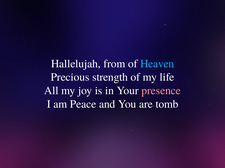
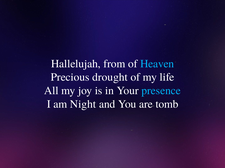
strength: strength -> drought (110, 77)
presence colour: pink -> light blue (161, 91)
Peace: Peace -> Night (83, 104)
